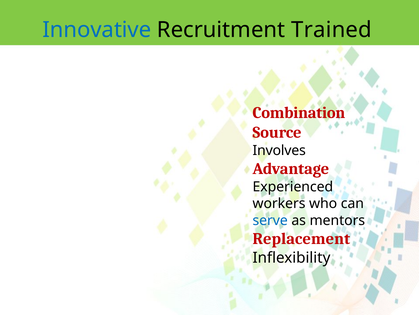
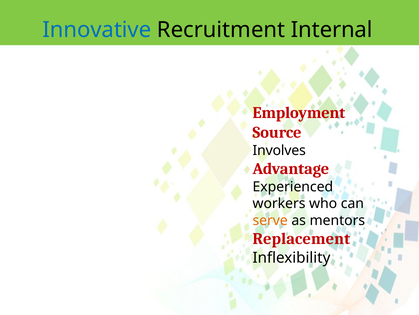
Trained: Trained -> Internal (332, 30)
Combination: Combination -> Employment (299, 113)
serve colour: blue -> orange (270, 220)
